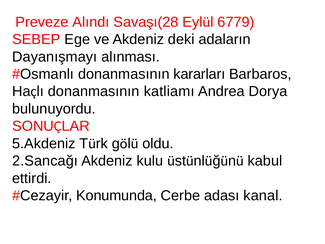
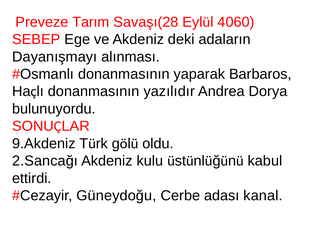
Alındı: Alındı -> Tarım (91, 22)
6779: 6779 -> 4060 (236, 22)
kararları: kararları -> yaparak (199, 74)
katliamı: katliamı -> yazılıdır (169, 91)
5.Akdeniz: 5.Akdeniz -> 9.Akdeniz (44, 143)
Konumunda: Konumunda -> Güneydoğu (116, 195)
